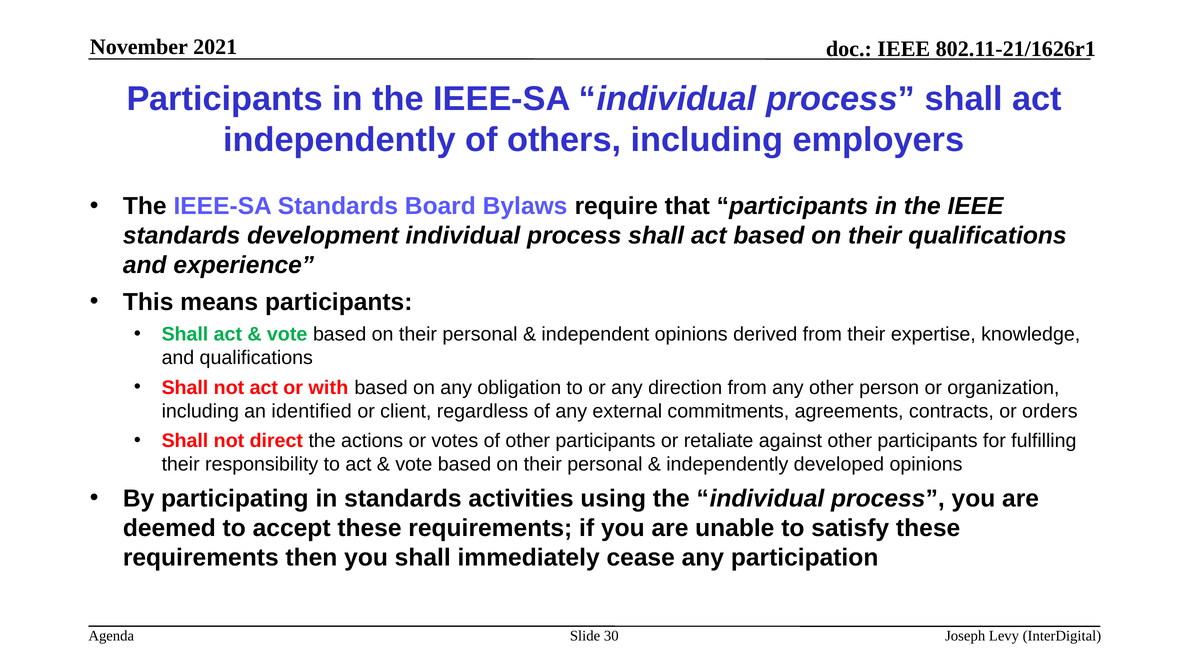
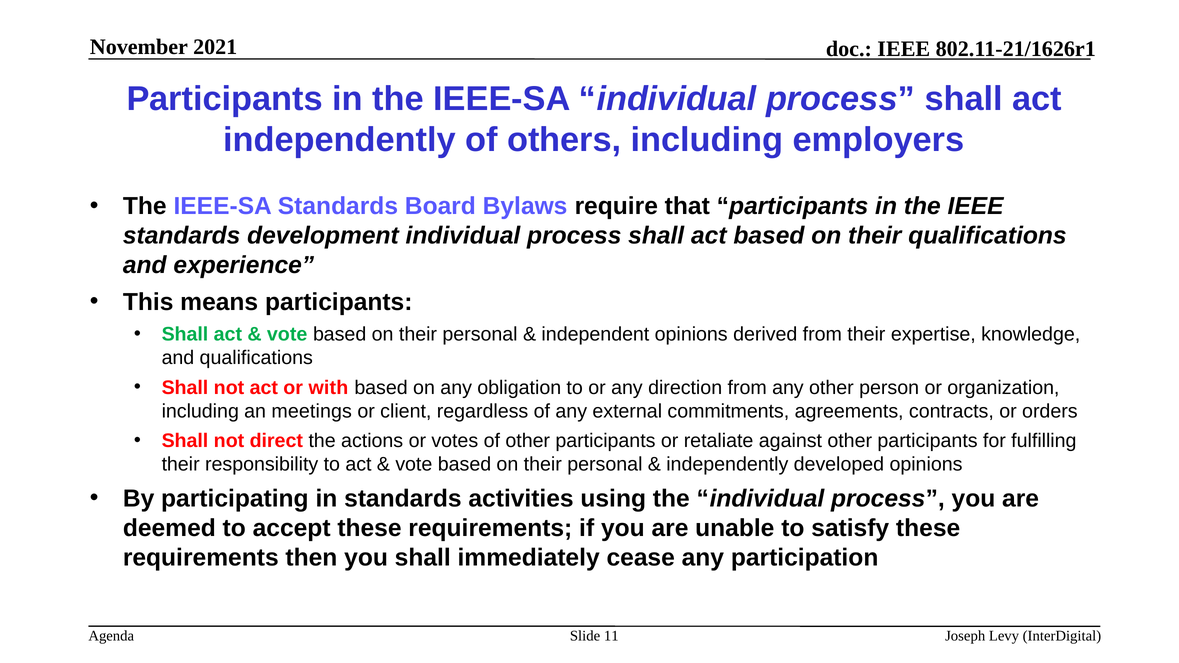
identified: identified -> meetings (312, 411)
30: 30 -> 11 (611, 636)
